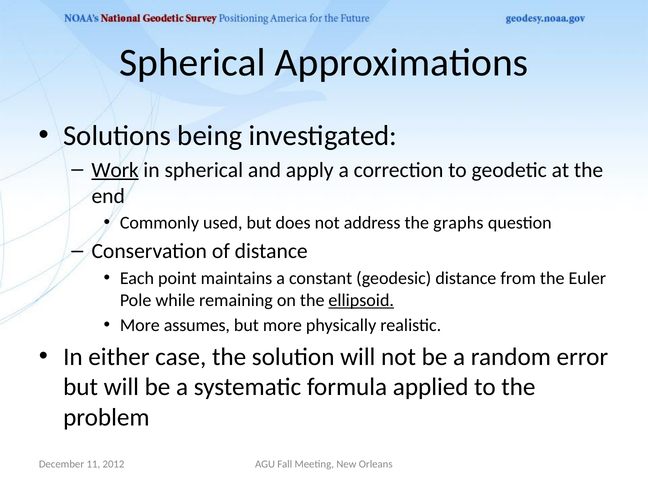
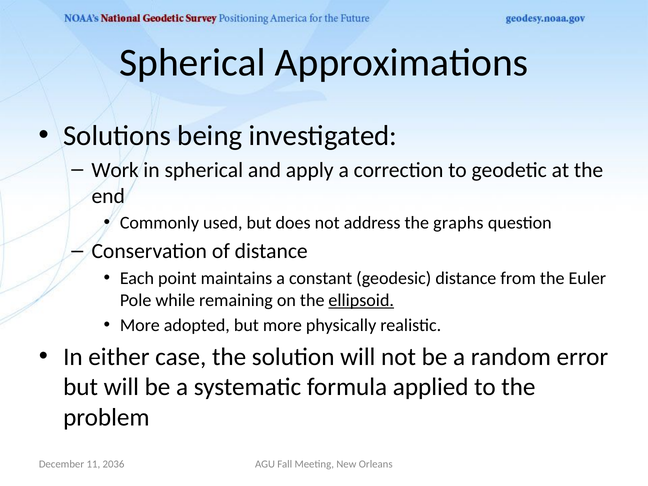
Work underline: present -> none (115, 170)
assumes: assumes -> adopted (197, 325)
2012: 2012 -> 2036 (113, 464)
